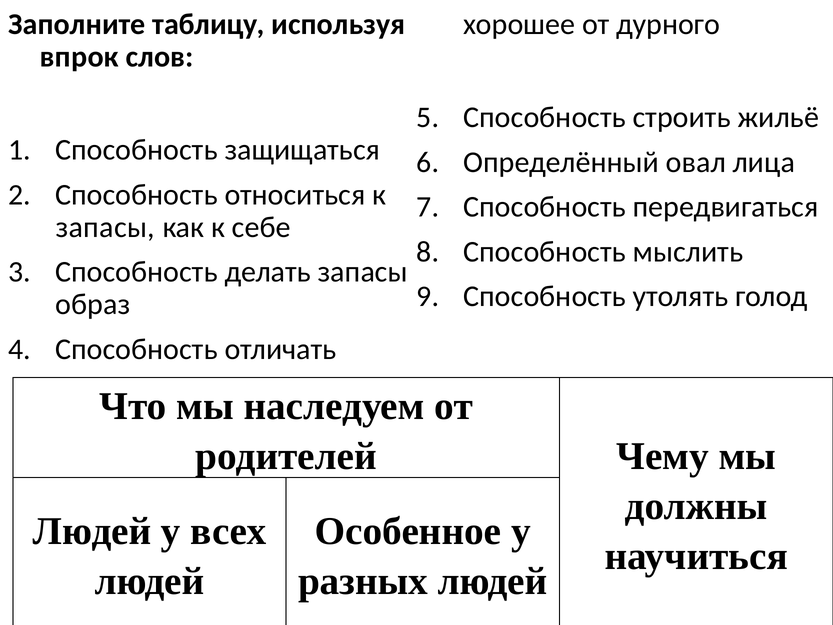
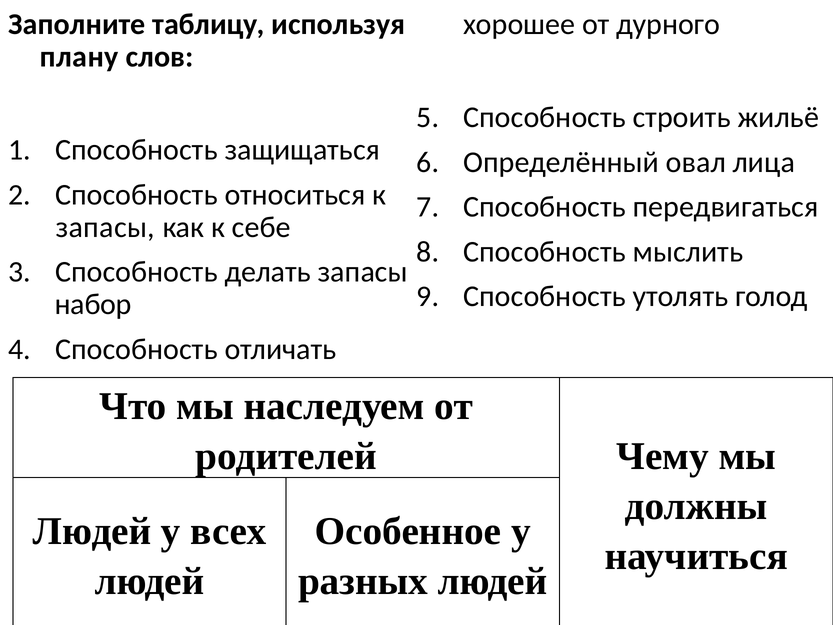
впрок: впрок -> плану (79, 57)
образ: образ -> набор (93, 304)
